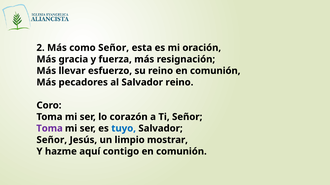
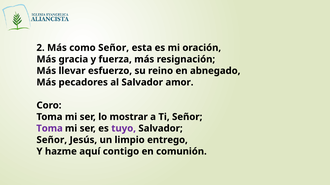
reino en comunión: comunión -> abnegado (215, 71)
Salvador reino: reino -> amor (179, 83)
corazón: corazón -> mostrar (129, 117)
tuyo colour: blue -> purple (124, 129)
mostrar: mostrar -> entrego (167, 140)
